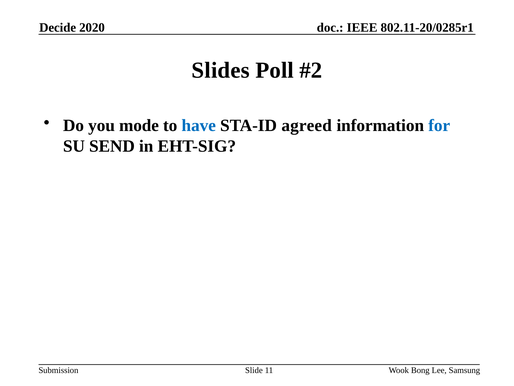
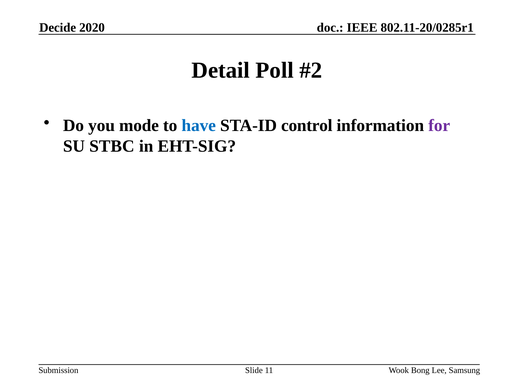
Slides: Slides -> Detail (221, 70)
agreed: agreed -> control (307, 125)
for colour: blue -> purple (439, 125)
SEND: SEND -> STBC (112, 146)
